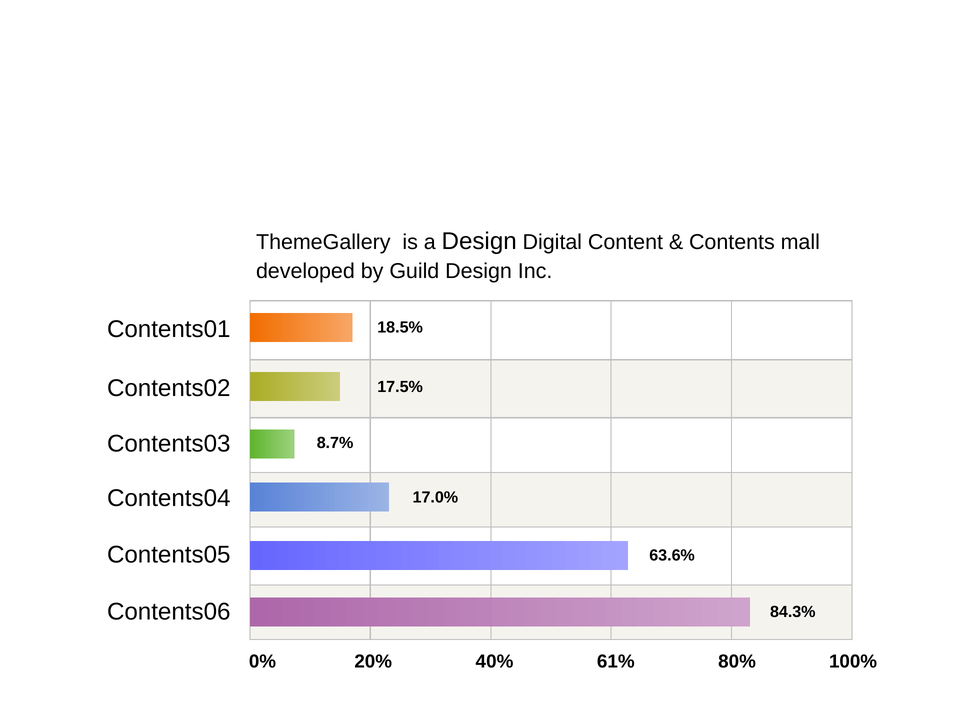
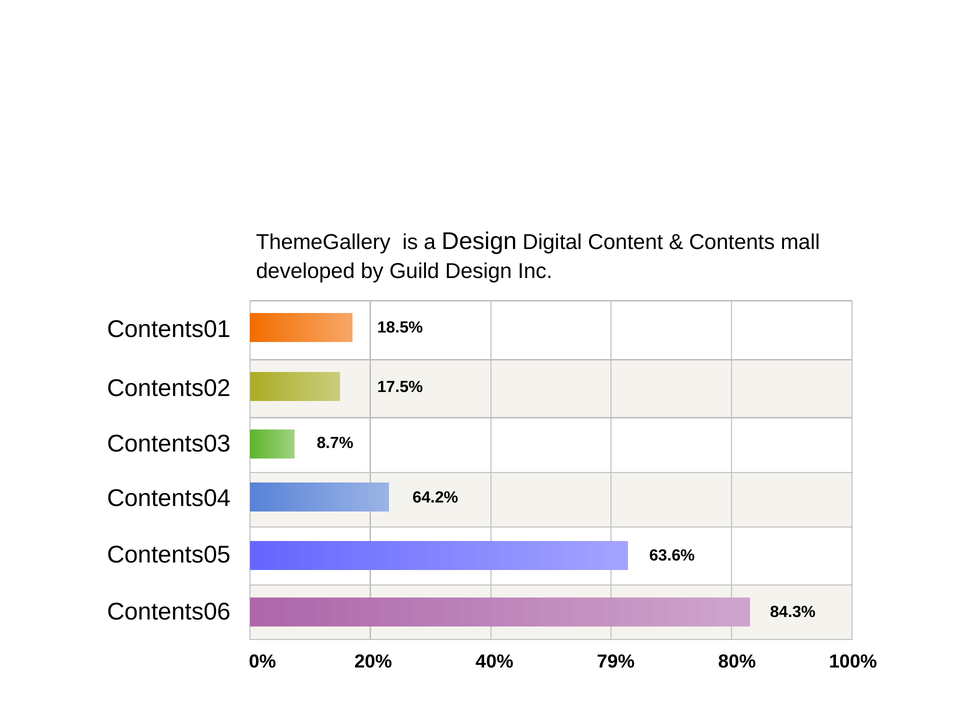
17.0%: 17.0% -> 64.2% (435, 498)
61%: 61% -> 79% (616, 662)
